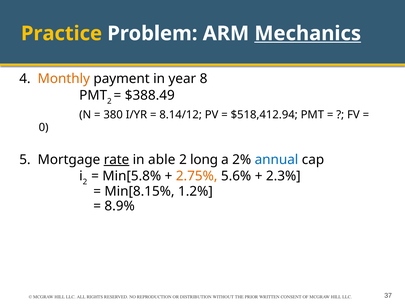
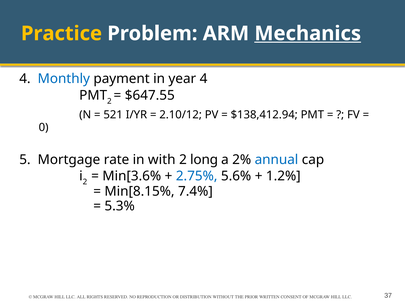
Monthly colour: orange -> blue (64, 79)
year 8: 8 -> 4 (204, 79)
$388.49: $388.49 -> $647.55 (150, 95)
380: 380 -> 521 (113, 115)
8.14/12: 8.14/12 -> 2.10/12 (181, 115)
$518,412.94: $518,412.94 -> $138,412.94 (264, 115)
rate underline: present -> none (117, 160)
able: able -> with (162, 160)
Min[5.8%: Min[5.8% -> Min[3.6% (132, 176)
2.75% colour: orange -> blue (197, 176)
2.3%: 2.3% -> 1.2% (283, 176)
1.2%: 1.2% -> 7.4% (195, 191)
8.9%: 8.9% -> 5.3% (120, 206)
